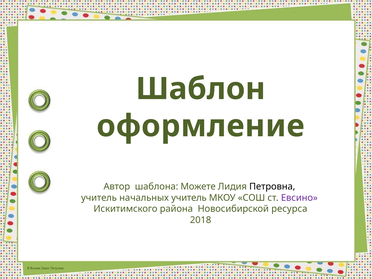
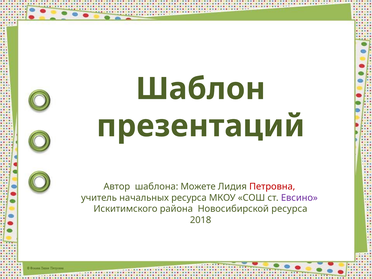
оформление: оформление -> презентаций (201, 126)
Петровна colour: black -> red (272, 187)
начальных учитель: учитель -> ресурса (189, 198)
